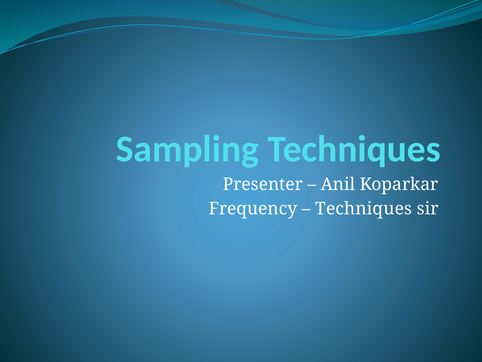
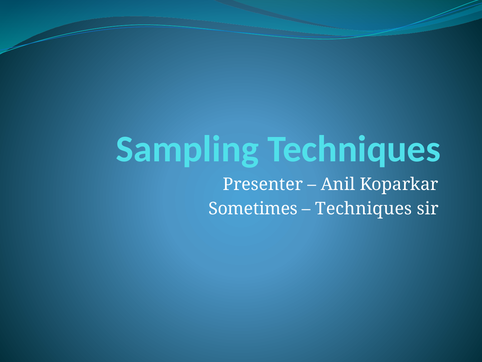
Frequency: Frequency -> Sometimes (253, 209)
